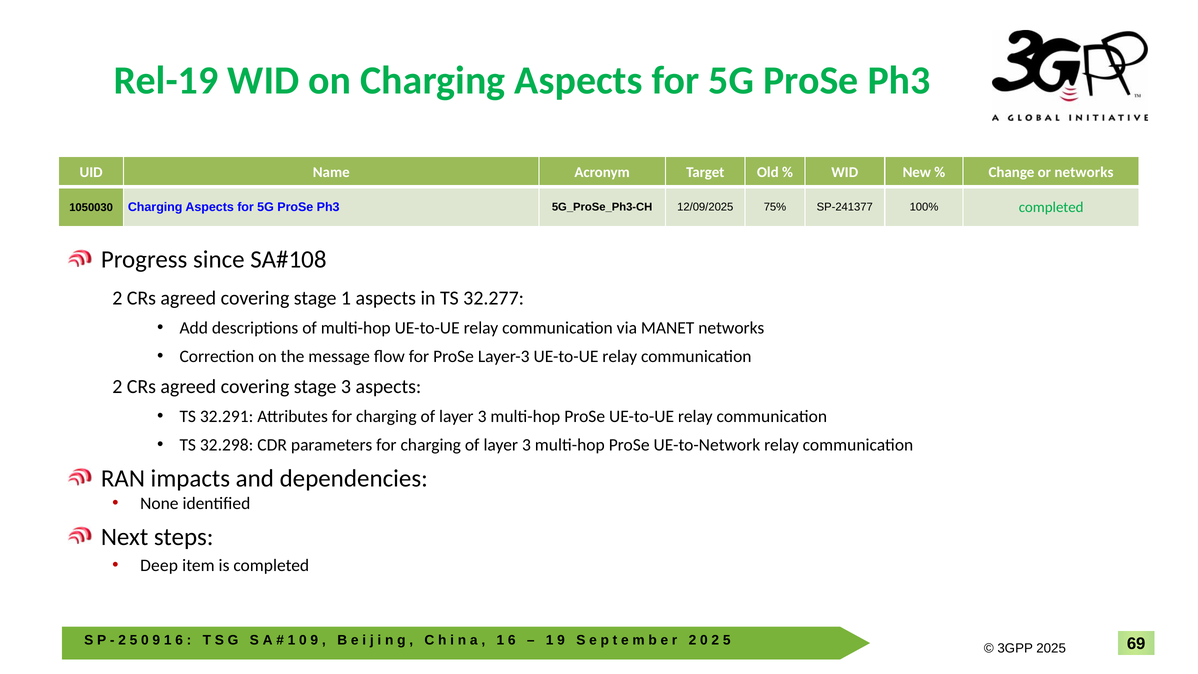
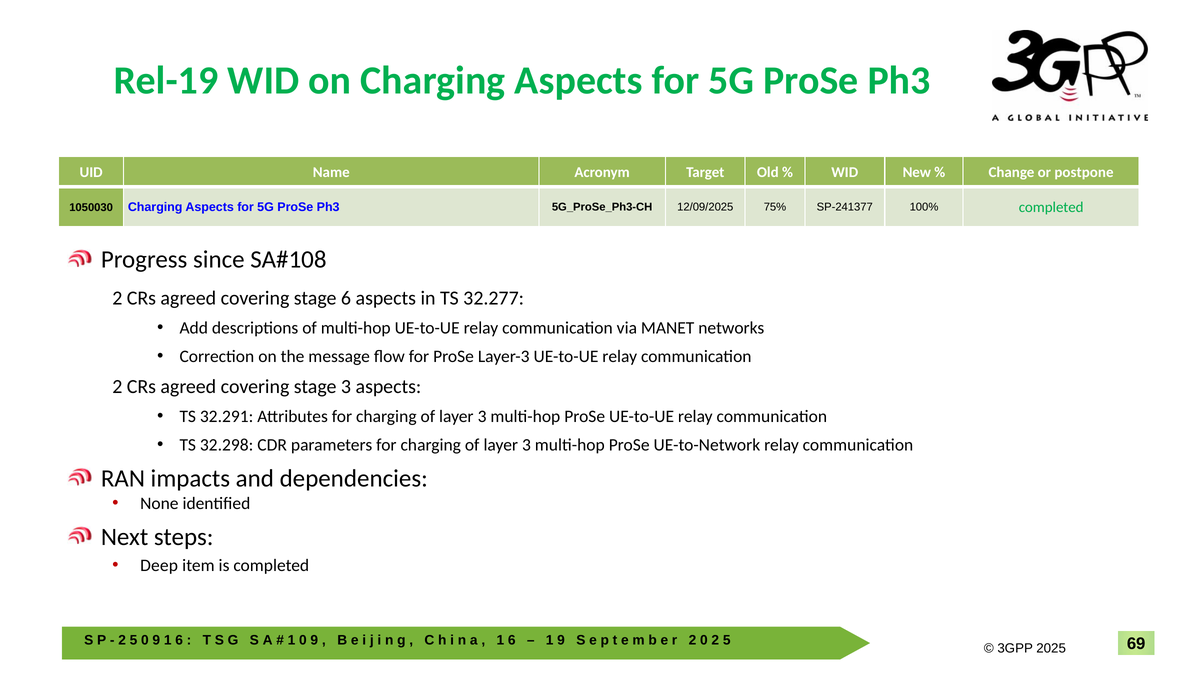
or networks: networks -> postpone (1084, 172)
stage 1: 1 -> 6 (346, 298)
